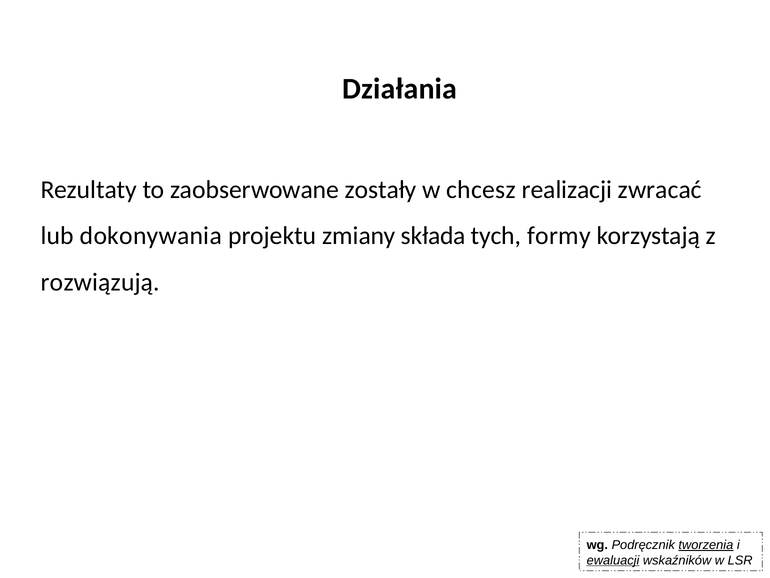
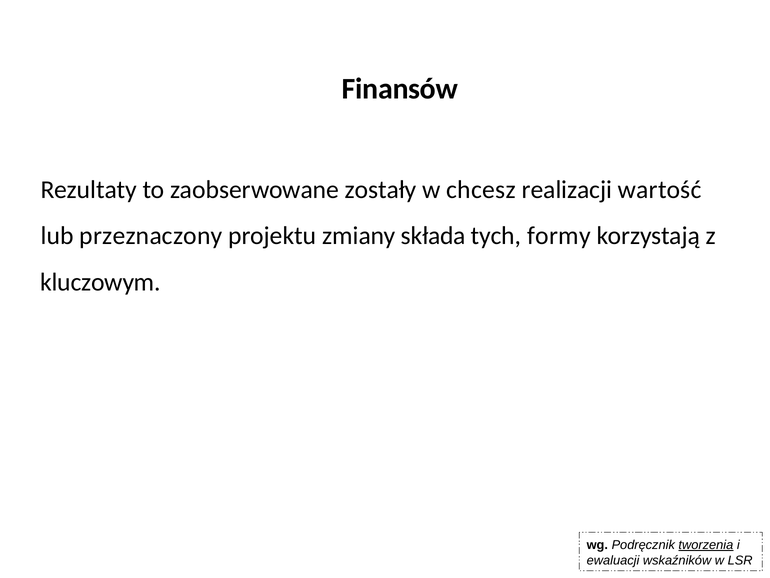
Działania: Działania -> Finansów (400, 89)
zwracać: zwracać -> wartość (660, 190)
dokonywania: dokonywania -> przeznaczony (151, 236)
rozwiązują: rozwiązują -> kluczowym (101, 282)
ewaluacji underline: present -> none (613, 560)
